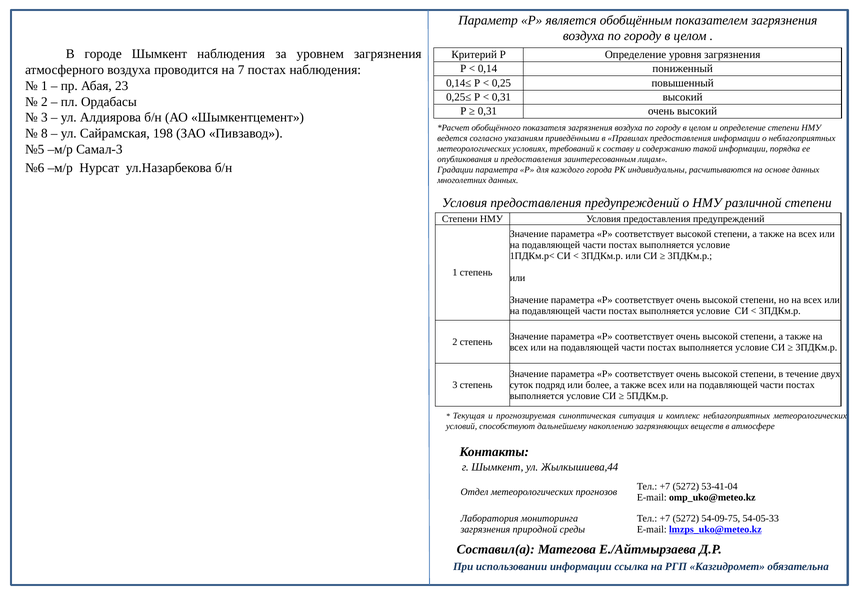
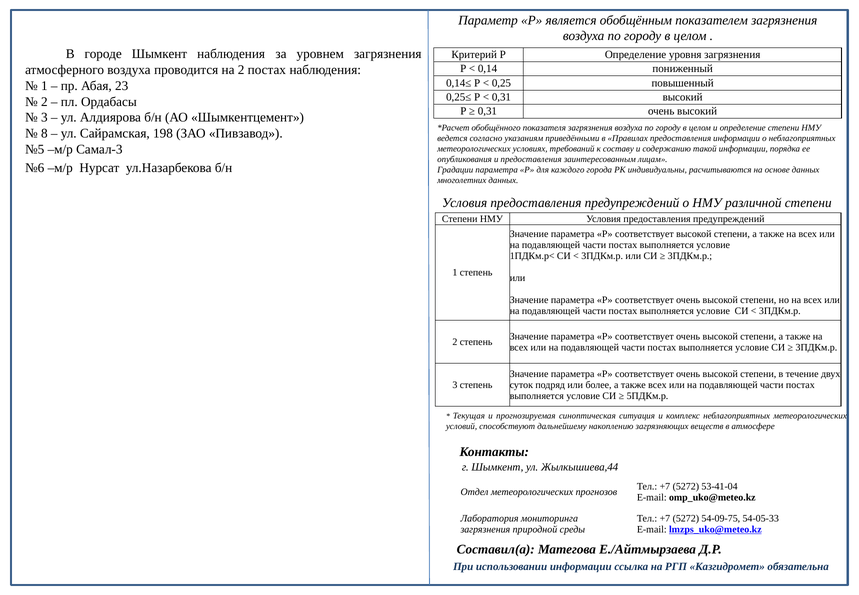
на 7: 7 -> 2 (241, 70)
